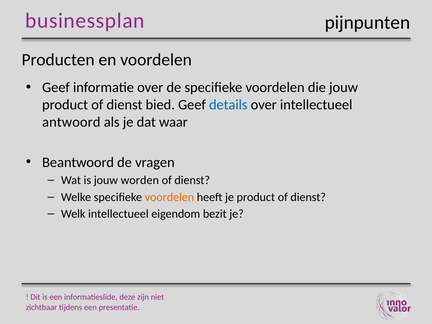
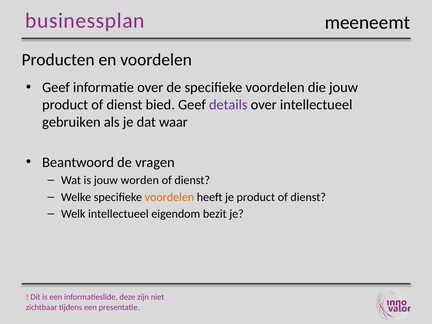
pijnpunten: pijnpunten -> meeneemt (367, 22)
details colour: blue -> purple (228, 105)
antwoord: antwoord -> gebruiken (71, 122)
